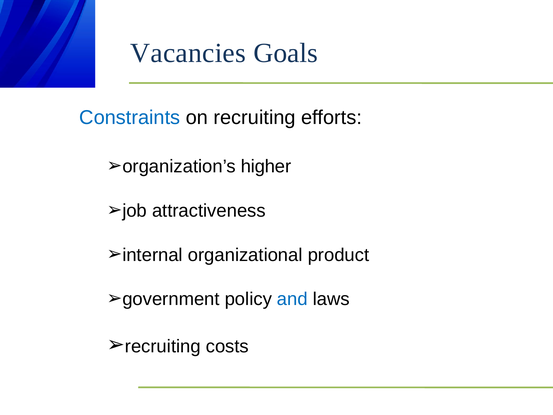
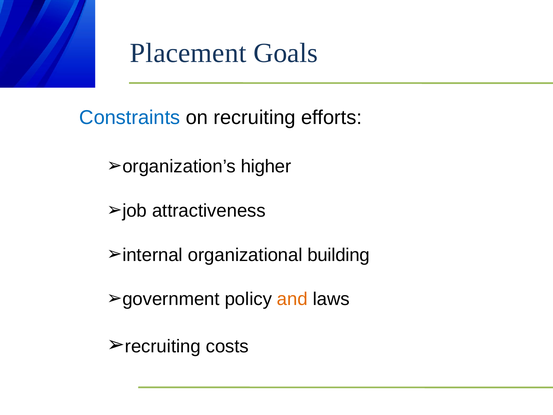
Vacancies: Vacancies -> Placement (188, 53)
product: product -> building (339, 255)
and colour: blue -> orange (292, 299)
